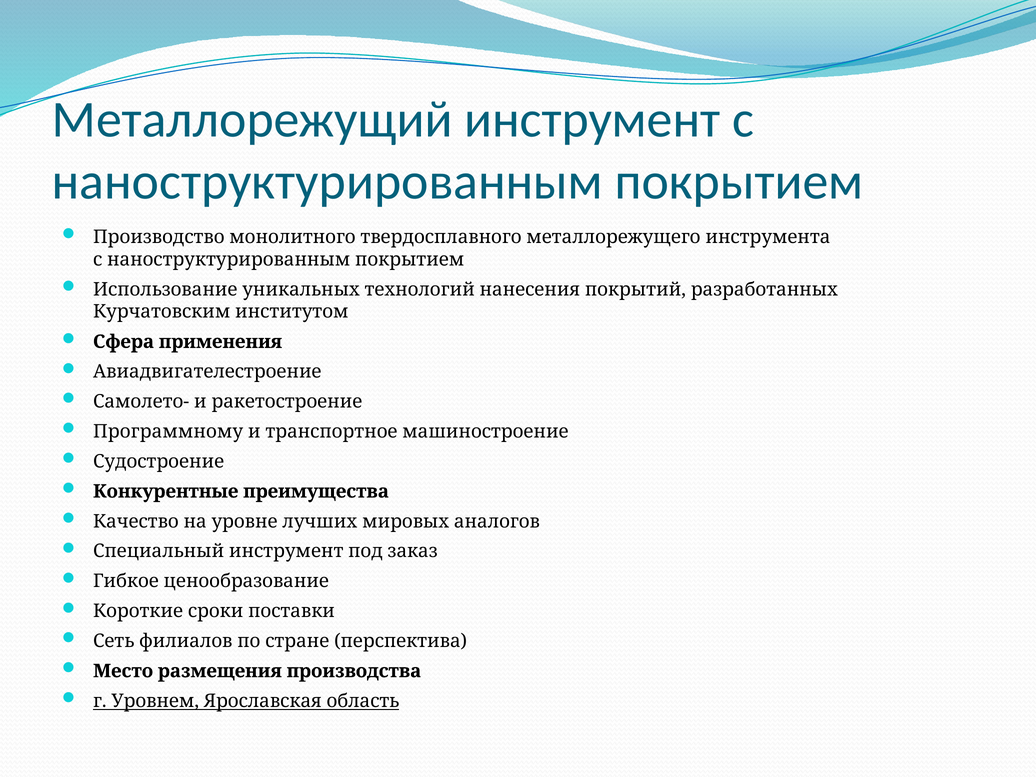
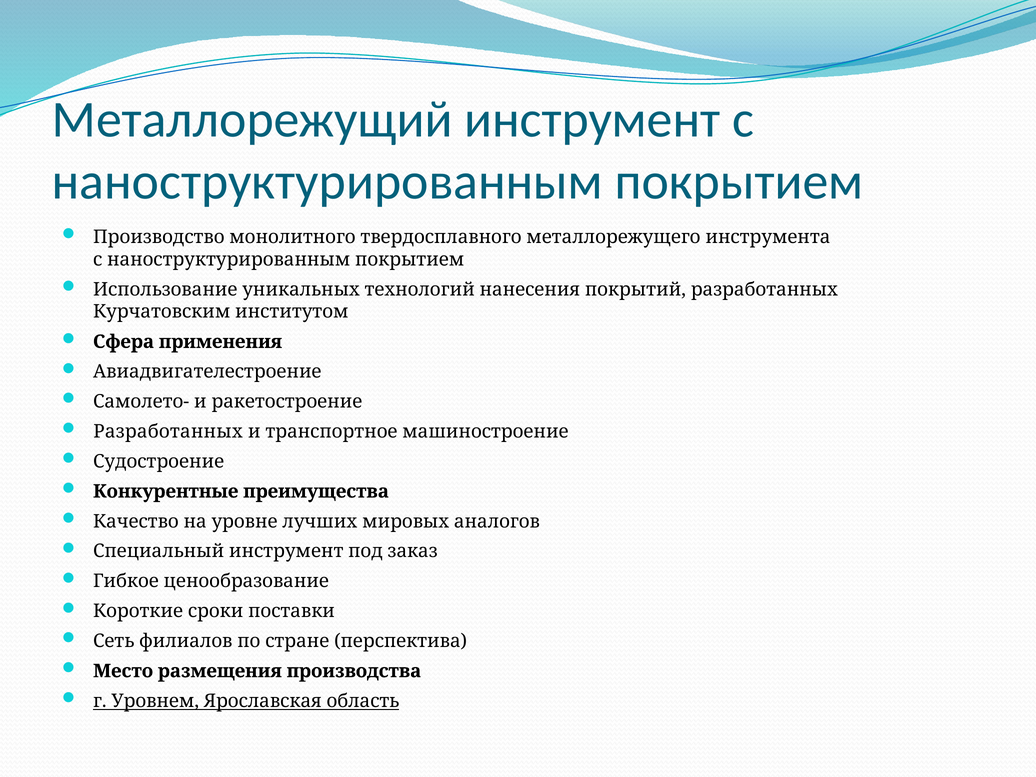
Программному: Программному -> Разработанных (168, 432)
